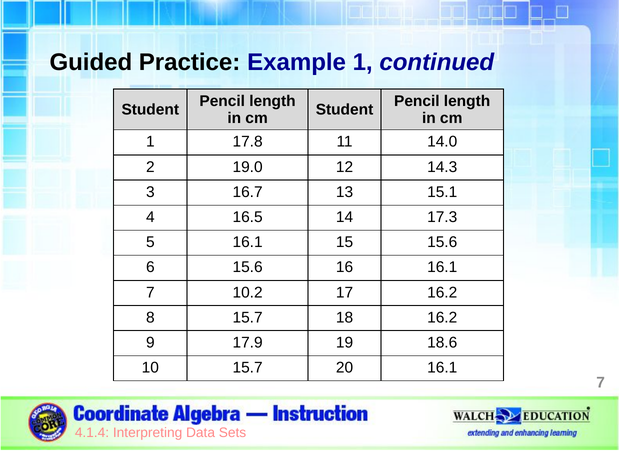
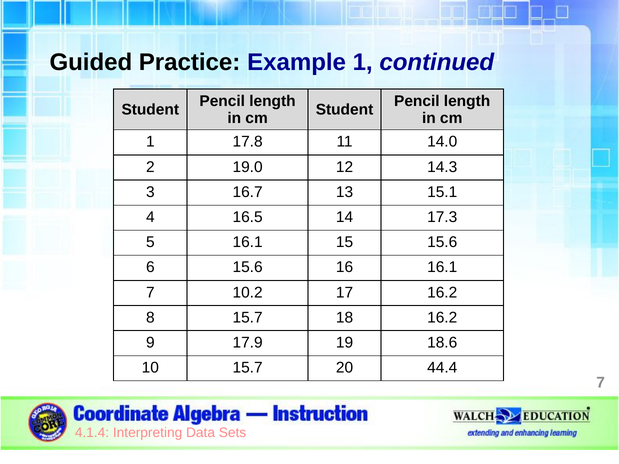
20 16.1: 16.1 -> 44.4 (442, 368)
